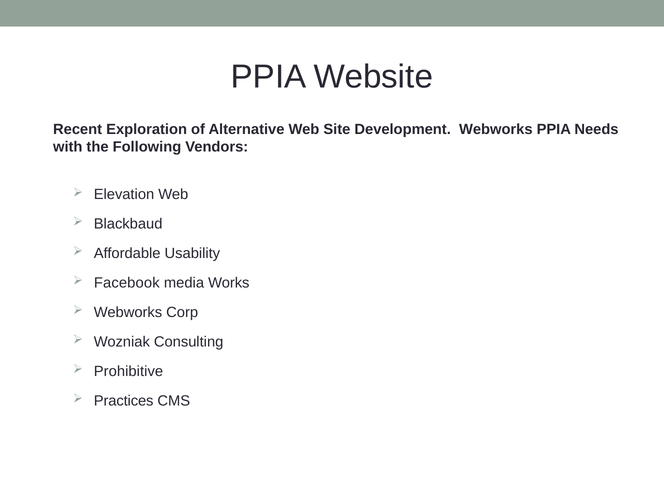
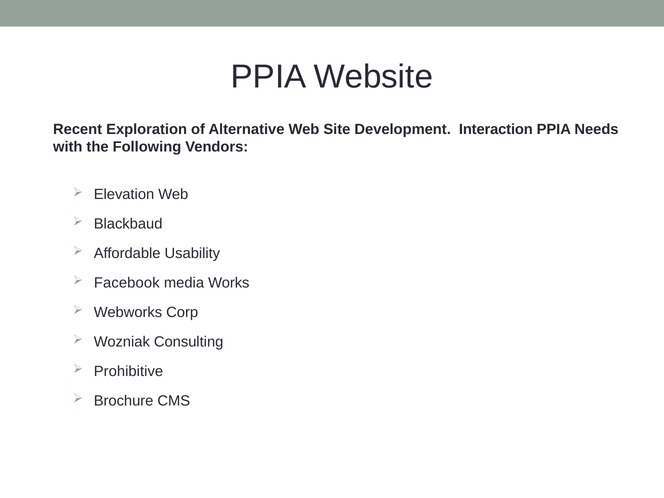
Development Webworks: Webworks -> Interaction (496, 129)
Practices: Practices -> Brochure (124, 401)
